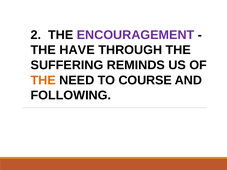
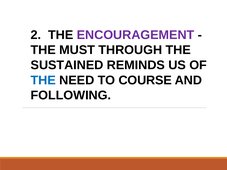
HAVE: HAVE -> MUST (77, 50)
SUFFERING: SUFFERING -> SUSTAINED (67, 65)
THE colour: orange -> blue (43, 80)
